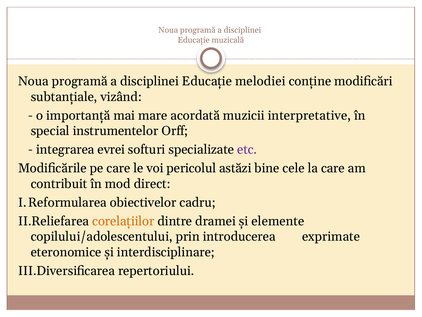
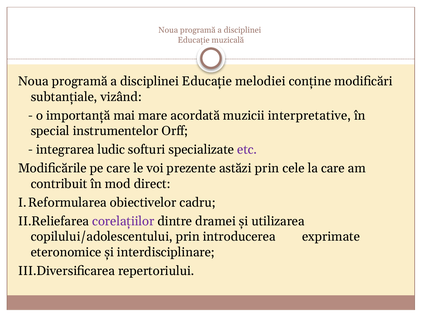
evrei: evrei -> ludic (111, 149)
pericolul: pericolul -> prezente (191, 168)
astăzi bine: bine -> prin (267, 168)
corelațiilor colour: orange -> purple (123, 221)
elemente: elemente -> utilizarea (278, 221)
